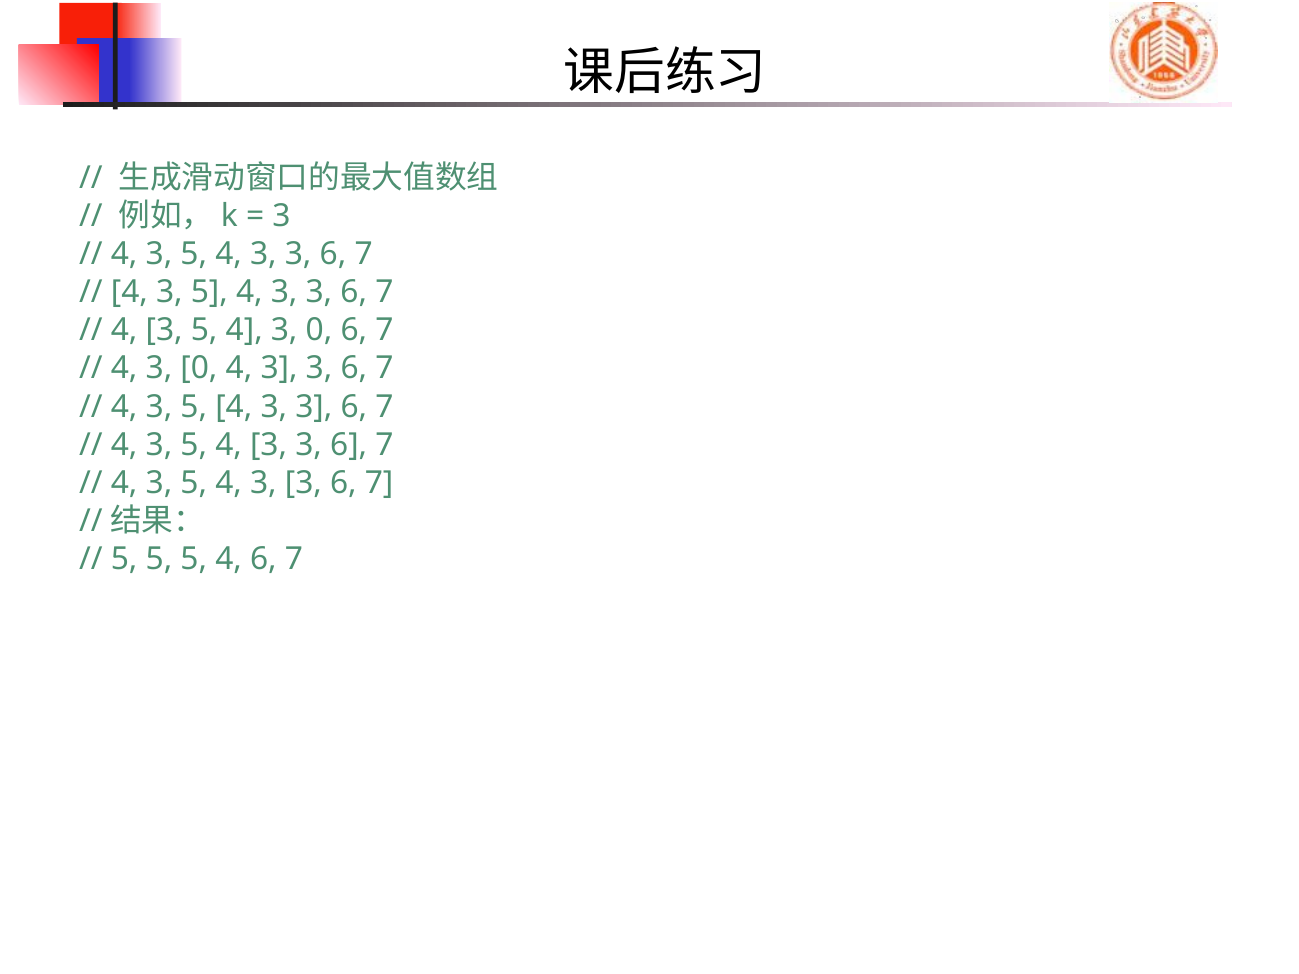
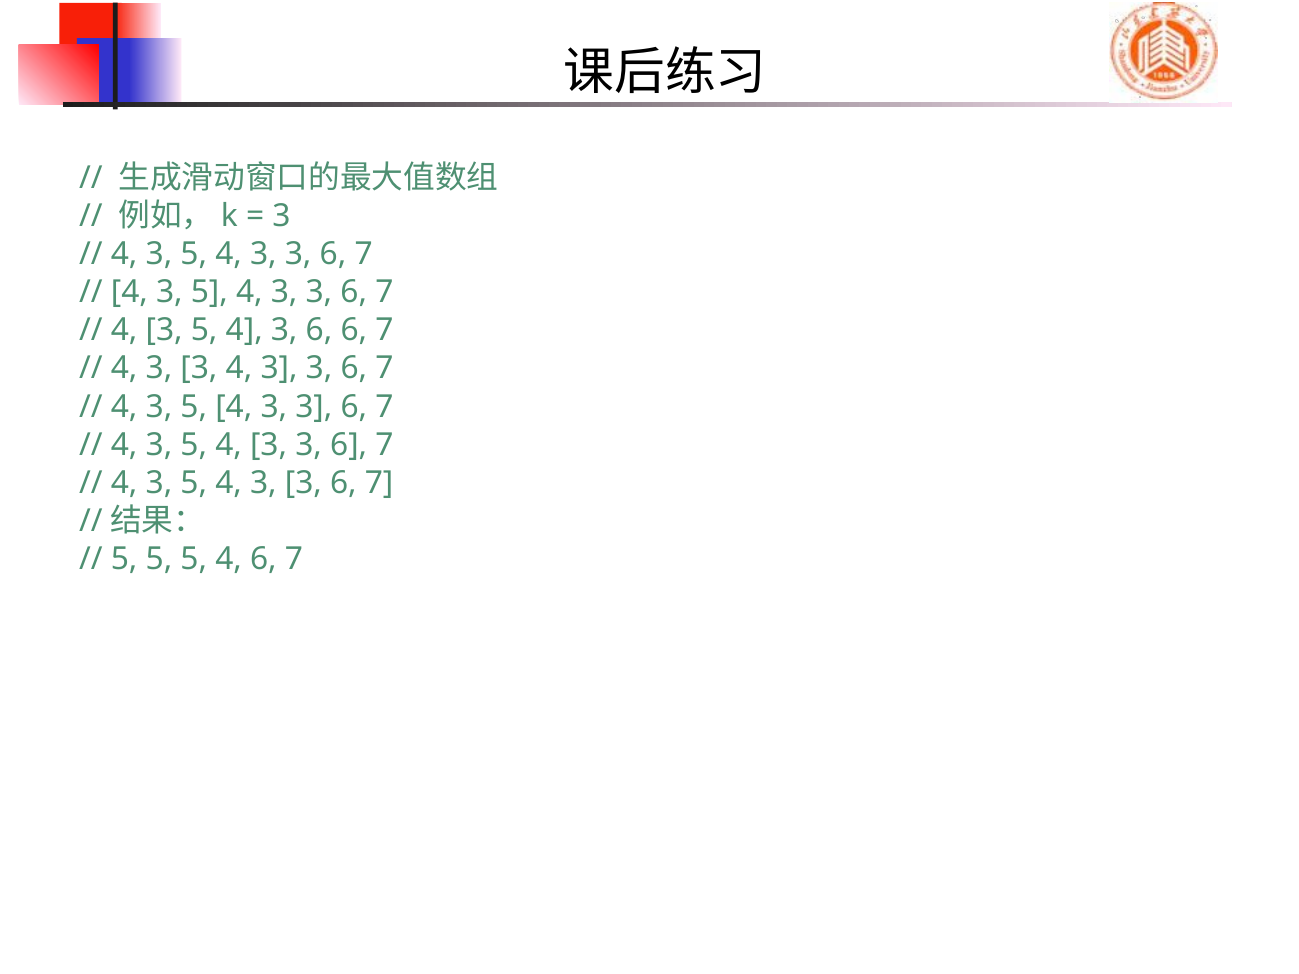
5 4 3 0: 0 -> 6 (319, 331)
0: 0 -> 3 (199, 369)
